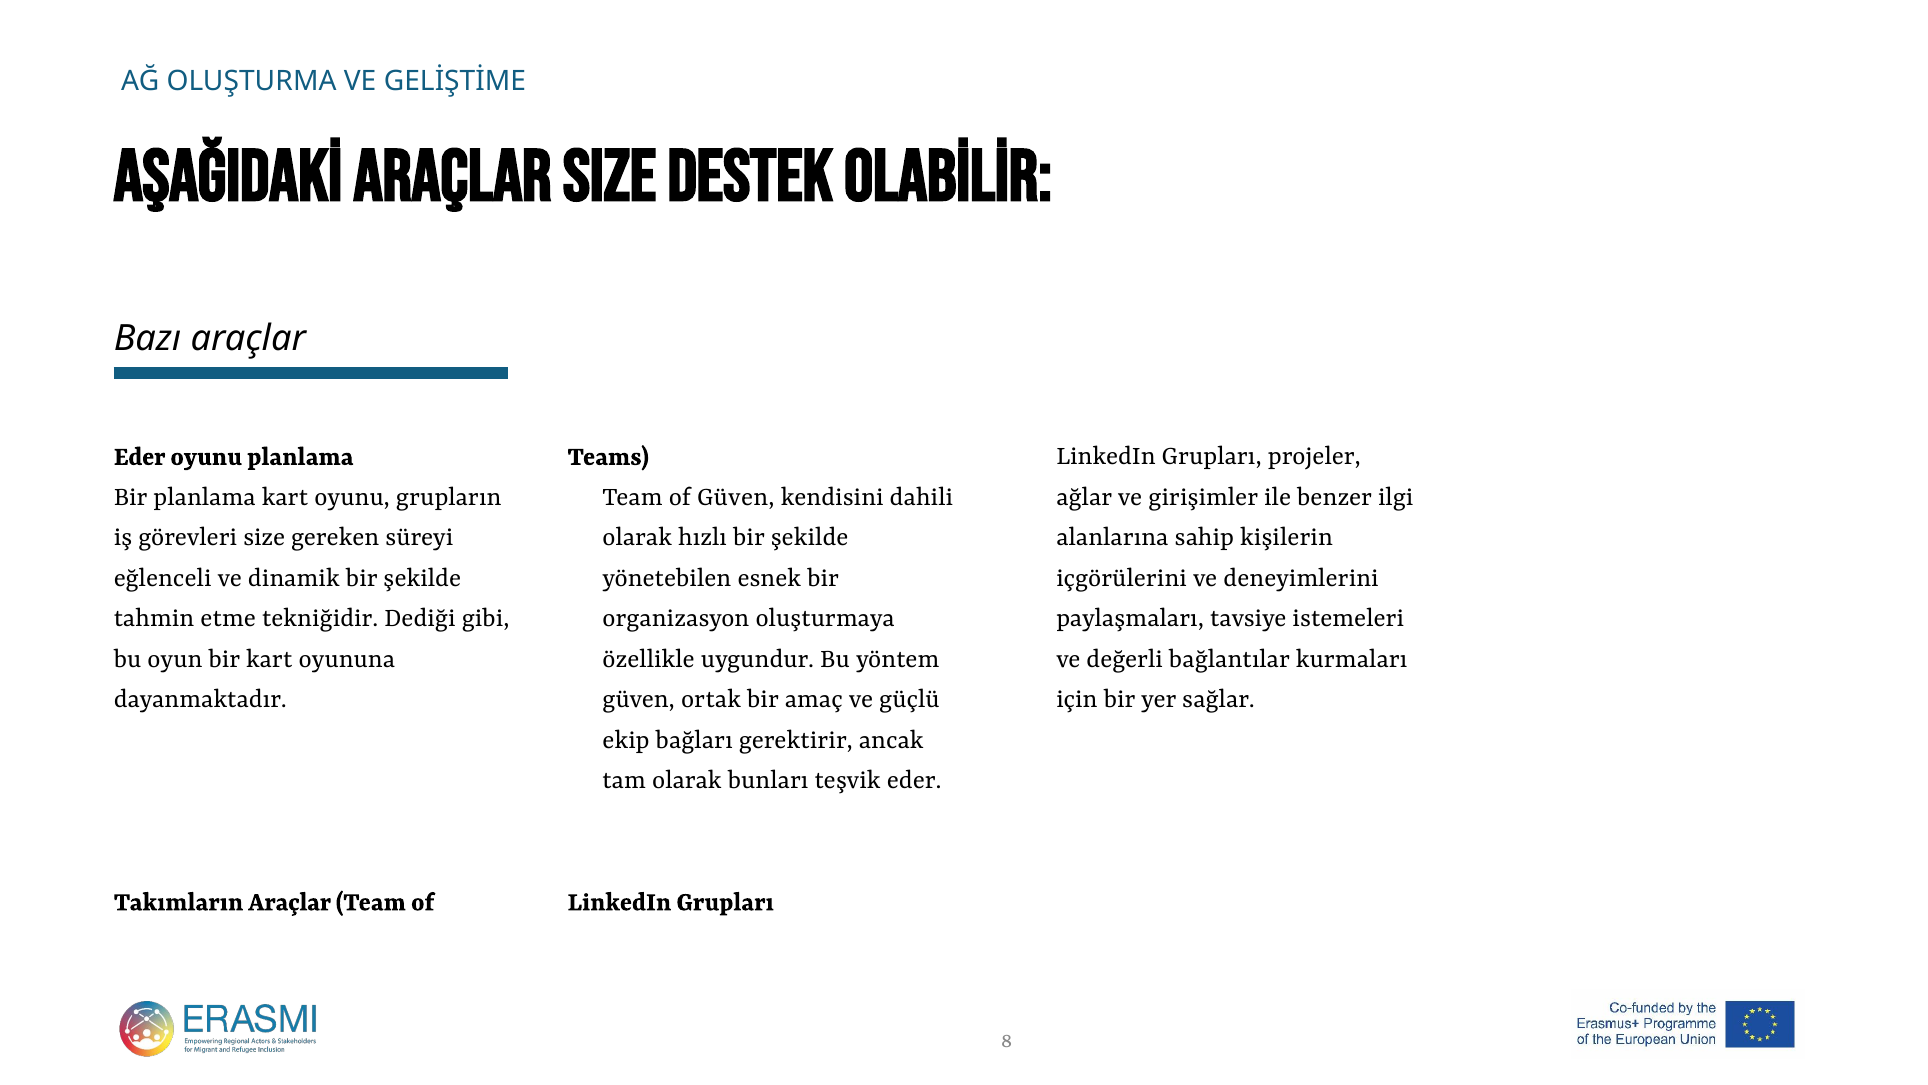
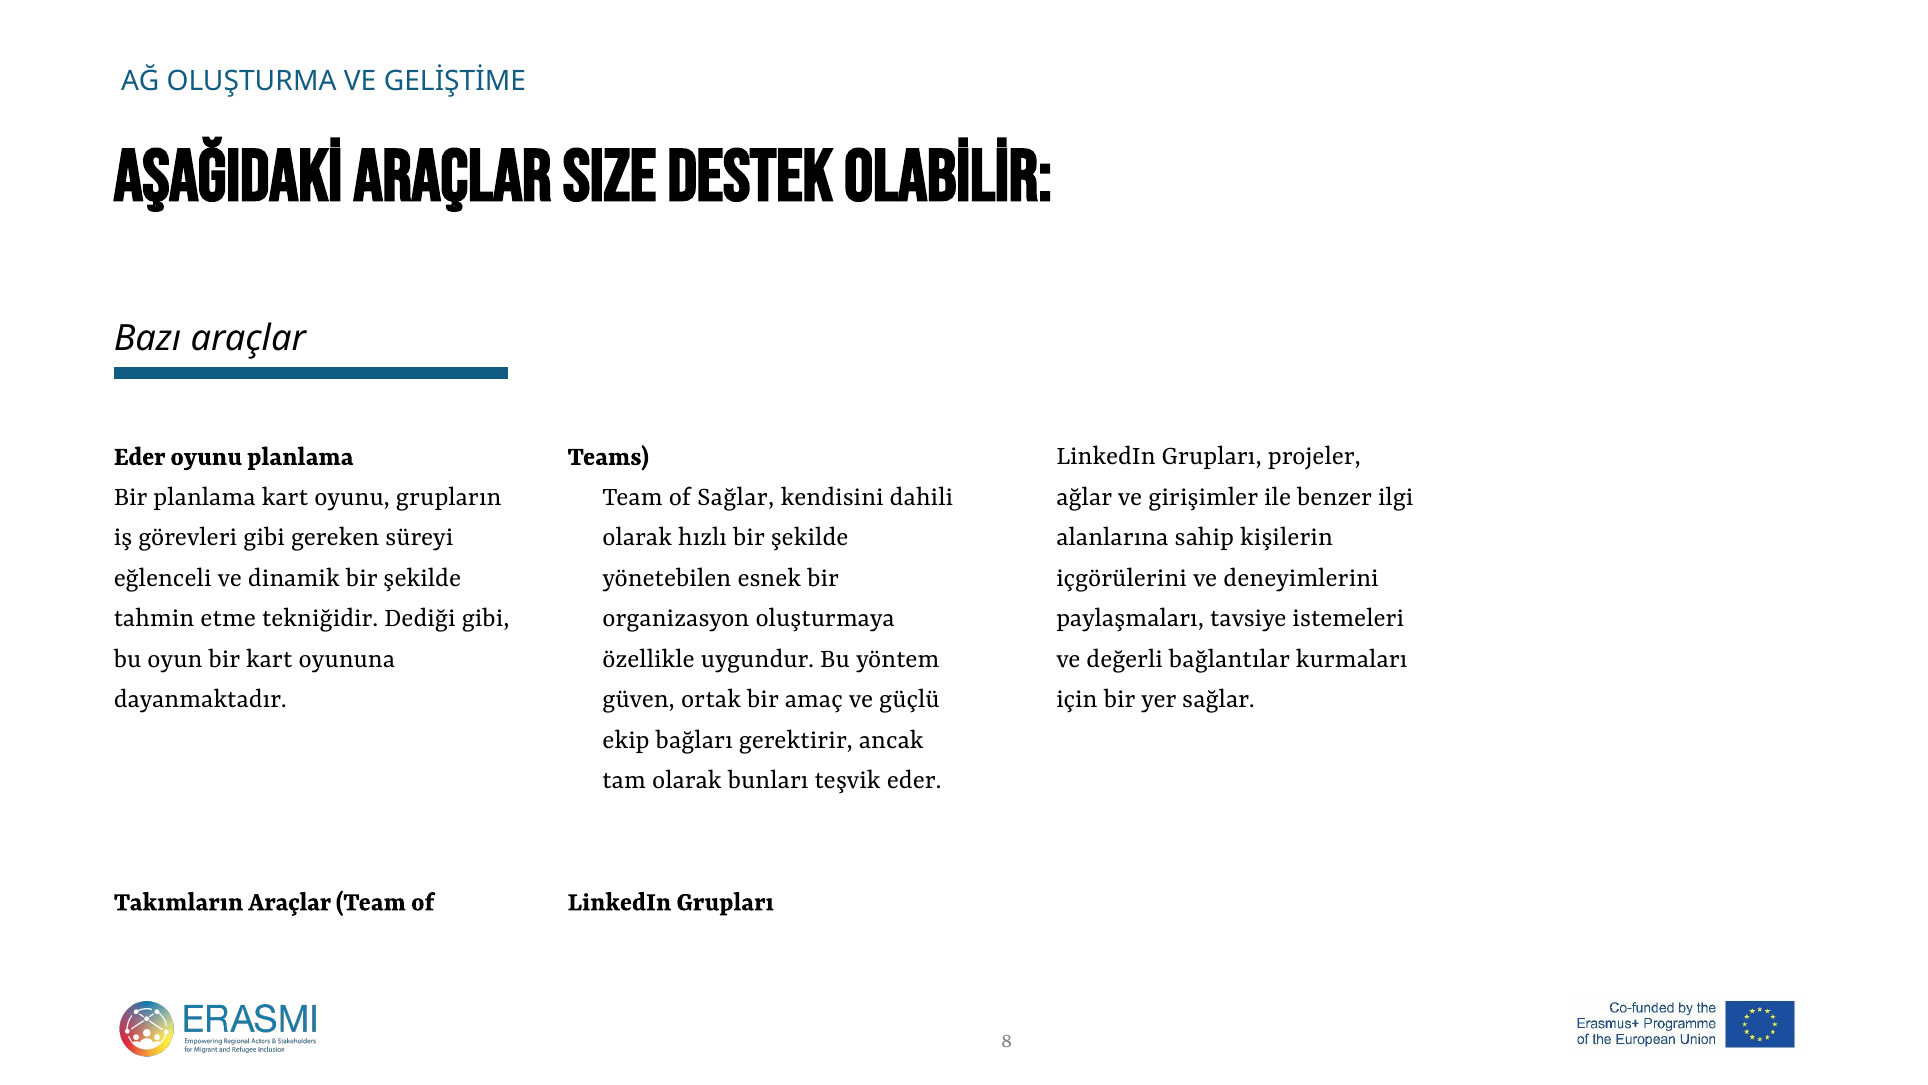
of Güven: Güven -> Sağlar (736, 496)
görevleri size: size -> gibi (264, 536)
